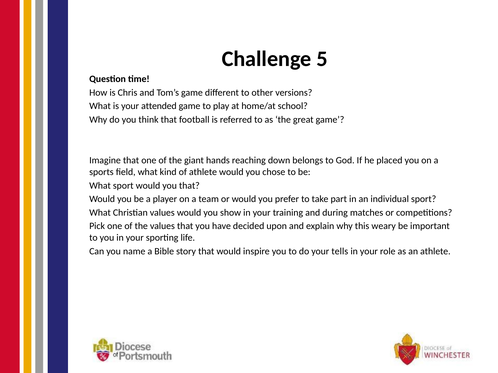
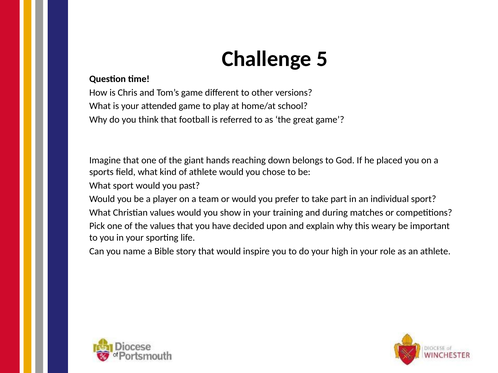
you that: that -> past (189, 186)
tells: tells -> high (340, 252)
